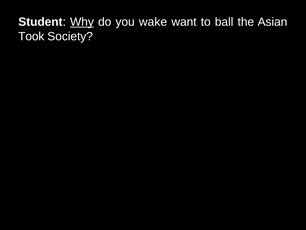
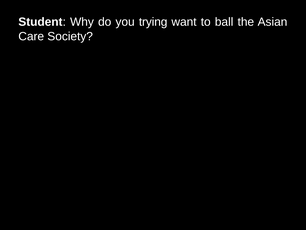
Why underline: present -> none (82, 22)
wake: wake -> trying (153, 22)
Took: Took -> Care (31, 36)
